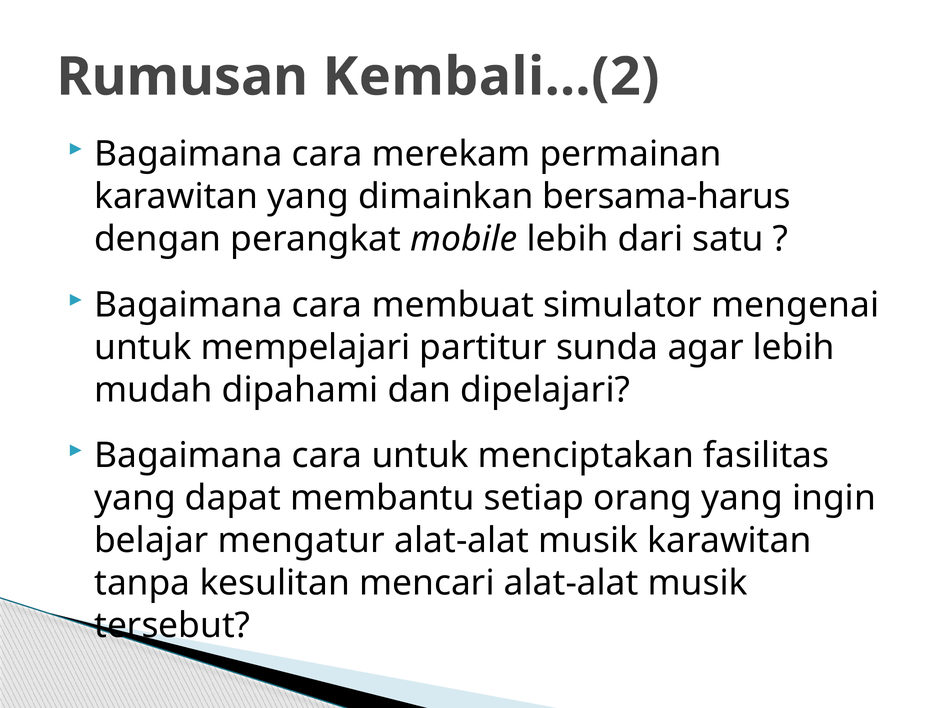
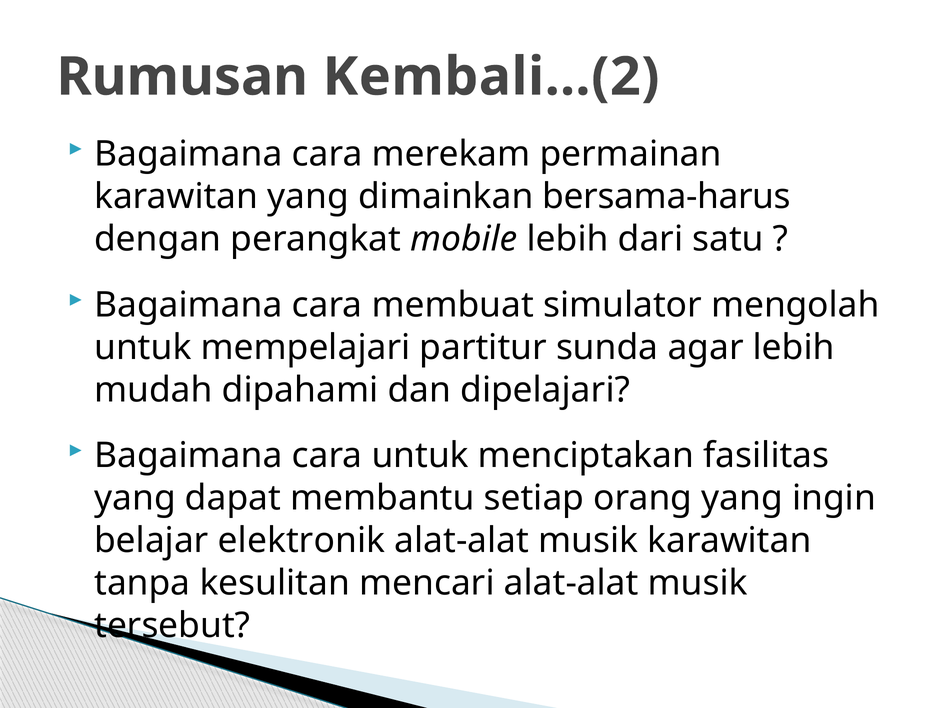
mengenai: mengenai -> mengolah (795, 305)
mengatur: mengatur -> elektronik (301, 541)
